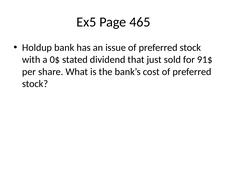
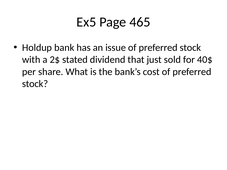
0$: 0$ -> 2$ (55, 60)
91$: 91$ -> 40$ (205, 60)
